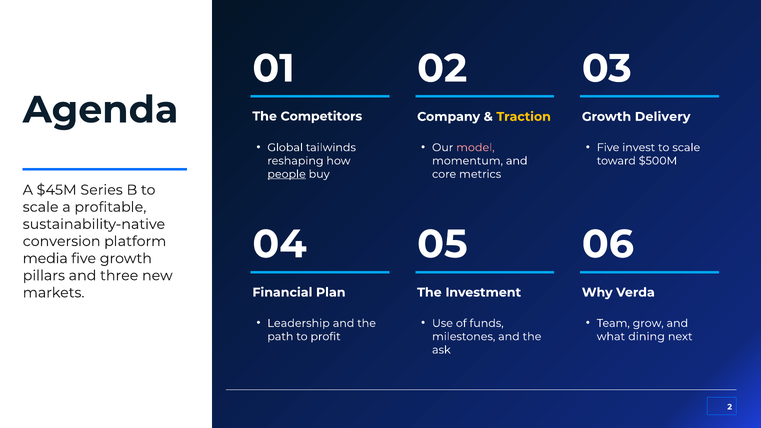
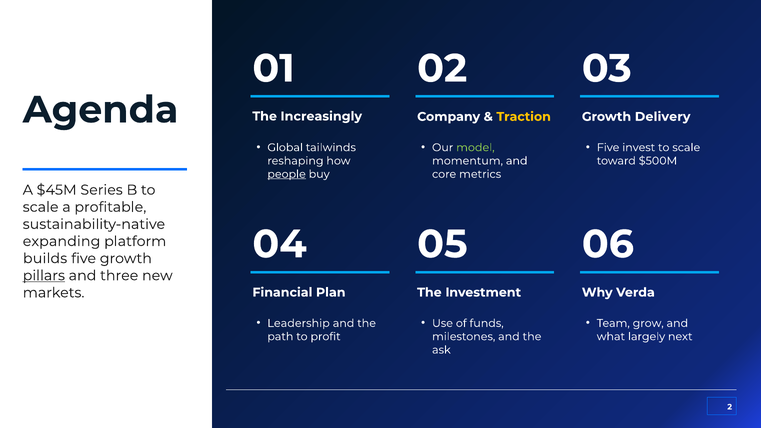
Competitors: Competitors -> Increasingly (321, 116)
model colour: pink -> light green (475, 148)
conversion: conversion -> expanding (62, 241)
media: media -> builds (45, 258)
pillars underline: none -> present (44, 276)
dining: dining -> largely (647, 337)
